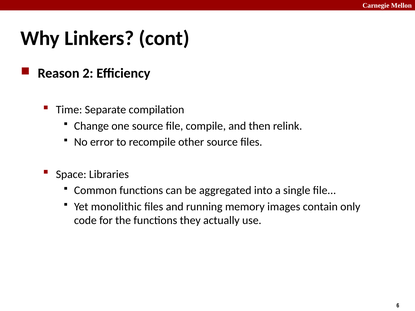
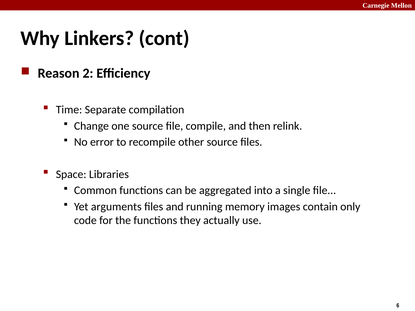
monolithic: monolithic -> arguments (116, 207)
